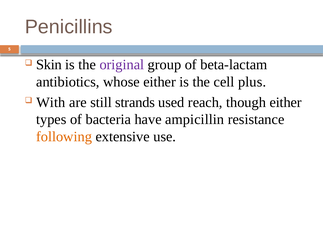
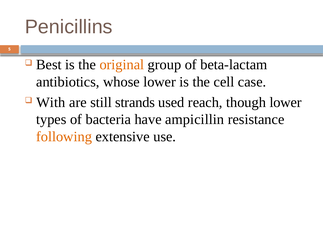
Skin: Skin -> Best (49, 65)
original colour: purple -> orange (122, 65)
whose either: either -> lower (160, 82)
plus: plus -> case (252, 82)
though either: either -> lower (286, 102)
